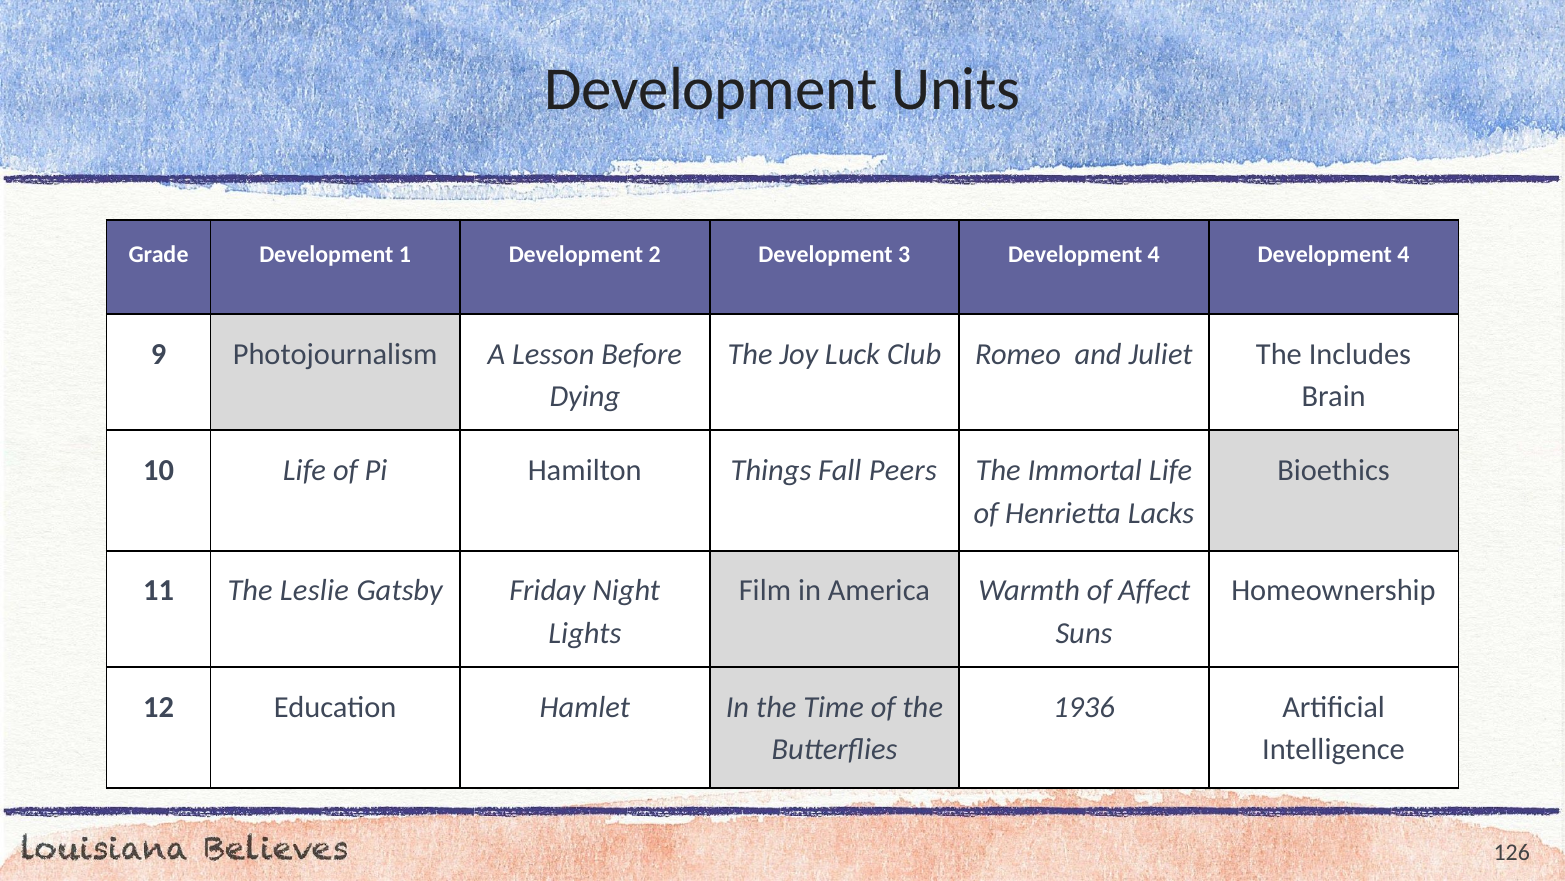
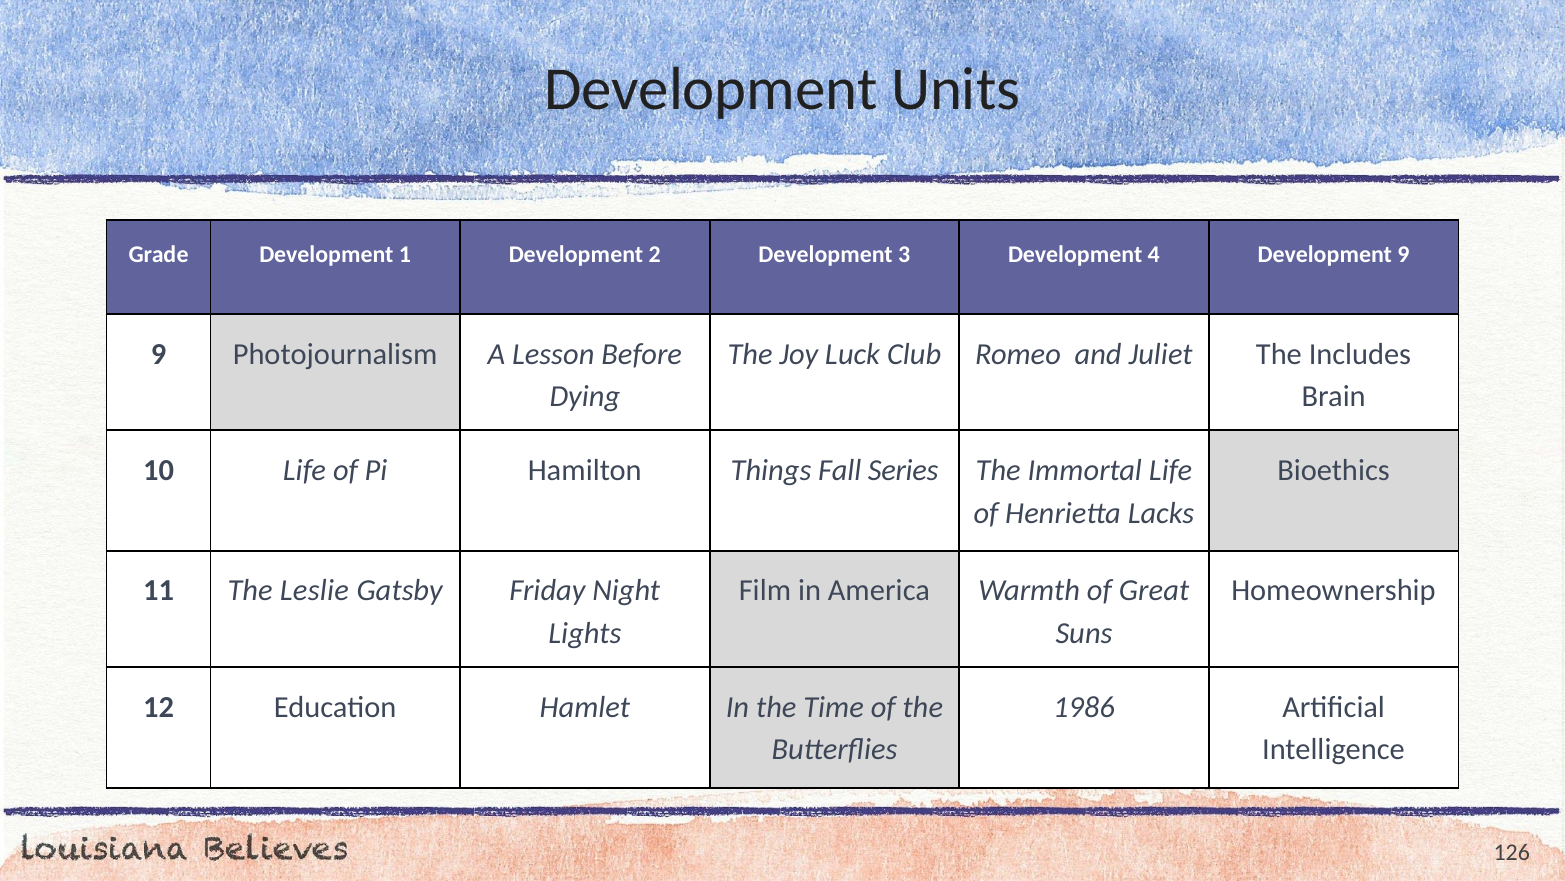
4 Development 4: 4 -> 9 (1403, 255)
Peers: Peers -> Series (903, 470)
Affect: Affect -> Great (1154, 590)
1936: 1936 -> 1986 (1084, 707)
